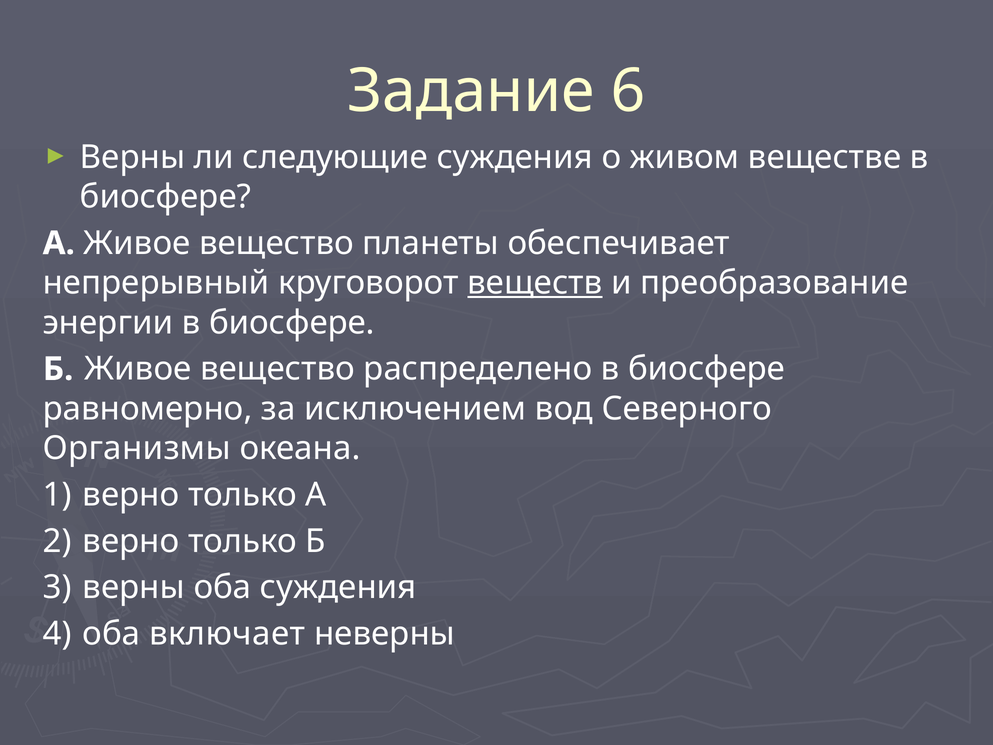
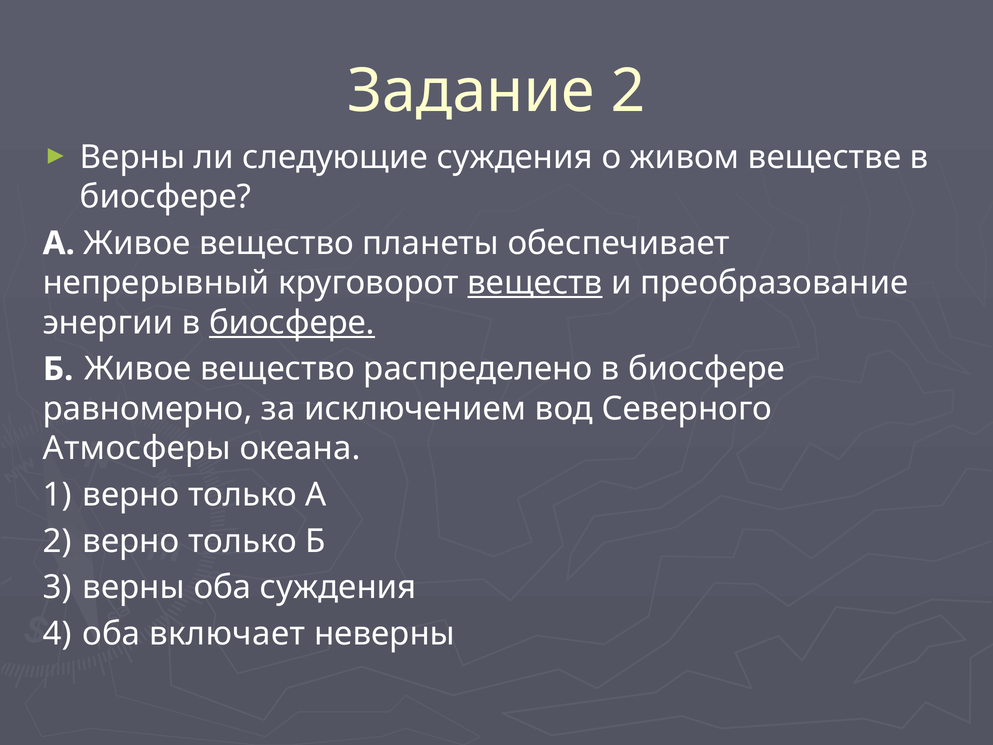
Задание 6: 6 -> 2 (628, 91)
биосфере underline: none -> present (292, 323)
Организмы: Организмы -> Атмосферы (137, 448)
